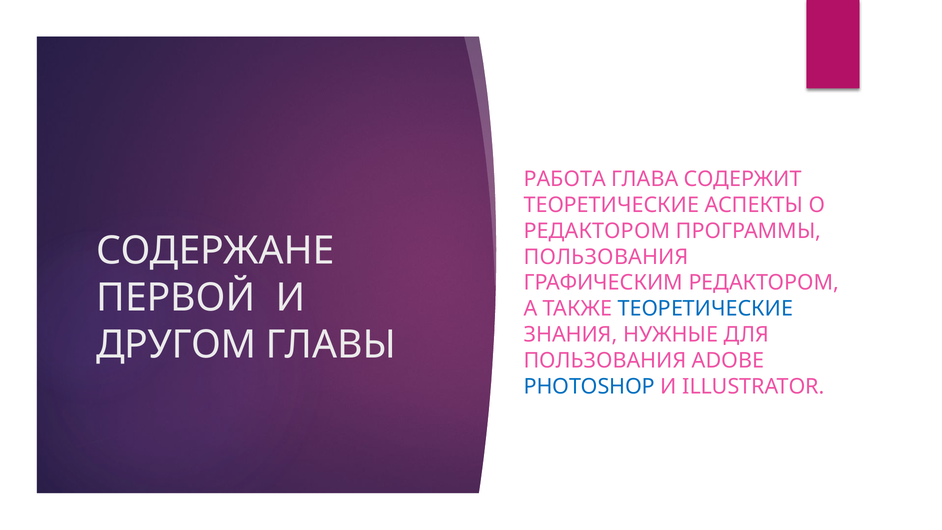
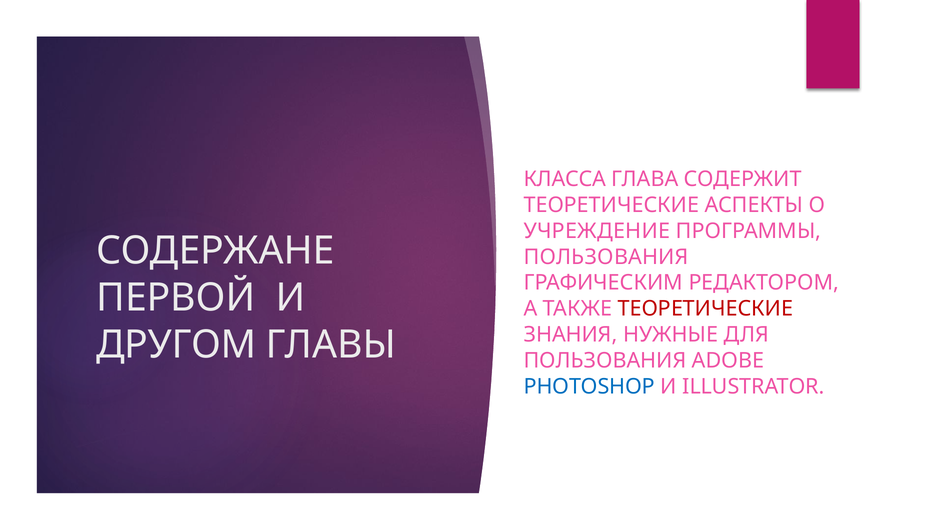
РАБОТА: РАБОТА -> КЛАССА (565, 179)
РЕДАКТОРОМ: РЕДАКТОРОМ -> УЧРЕЖДЕНИЕ (597, 231)
ТЕОРЕТИЧЕСКИЕ colour: blue -> red (705, 309)
